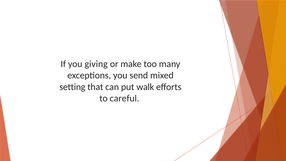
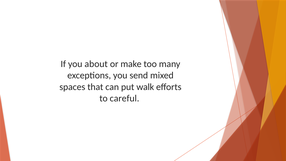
giving: giving -> about (96, 64)
setting: setting -> spaces (72, 87)
